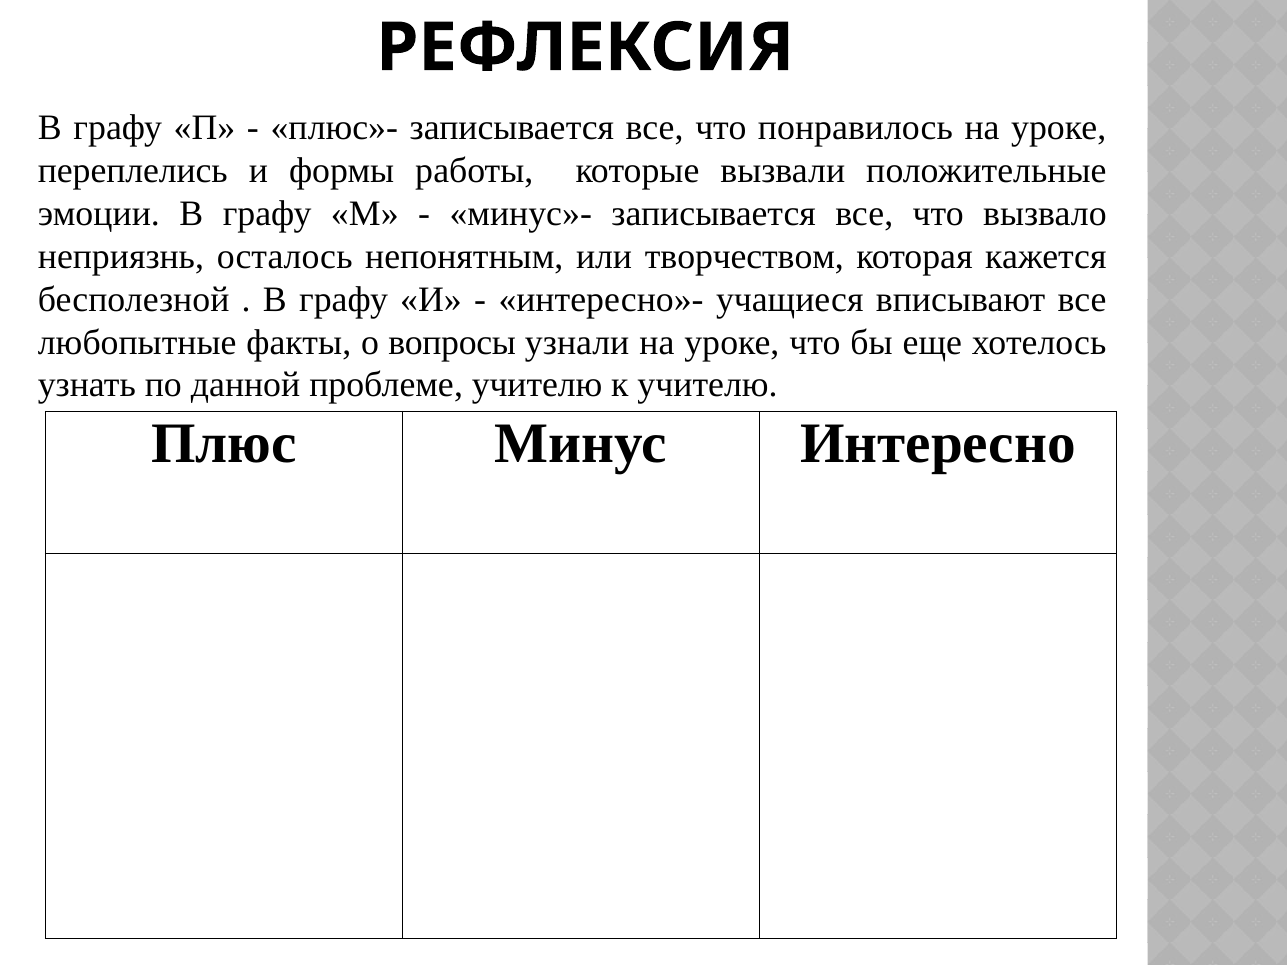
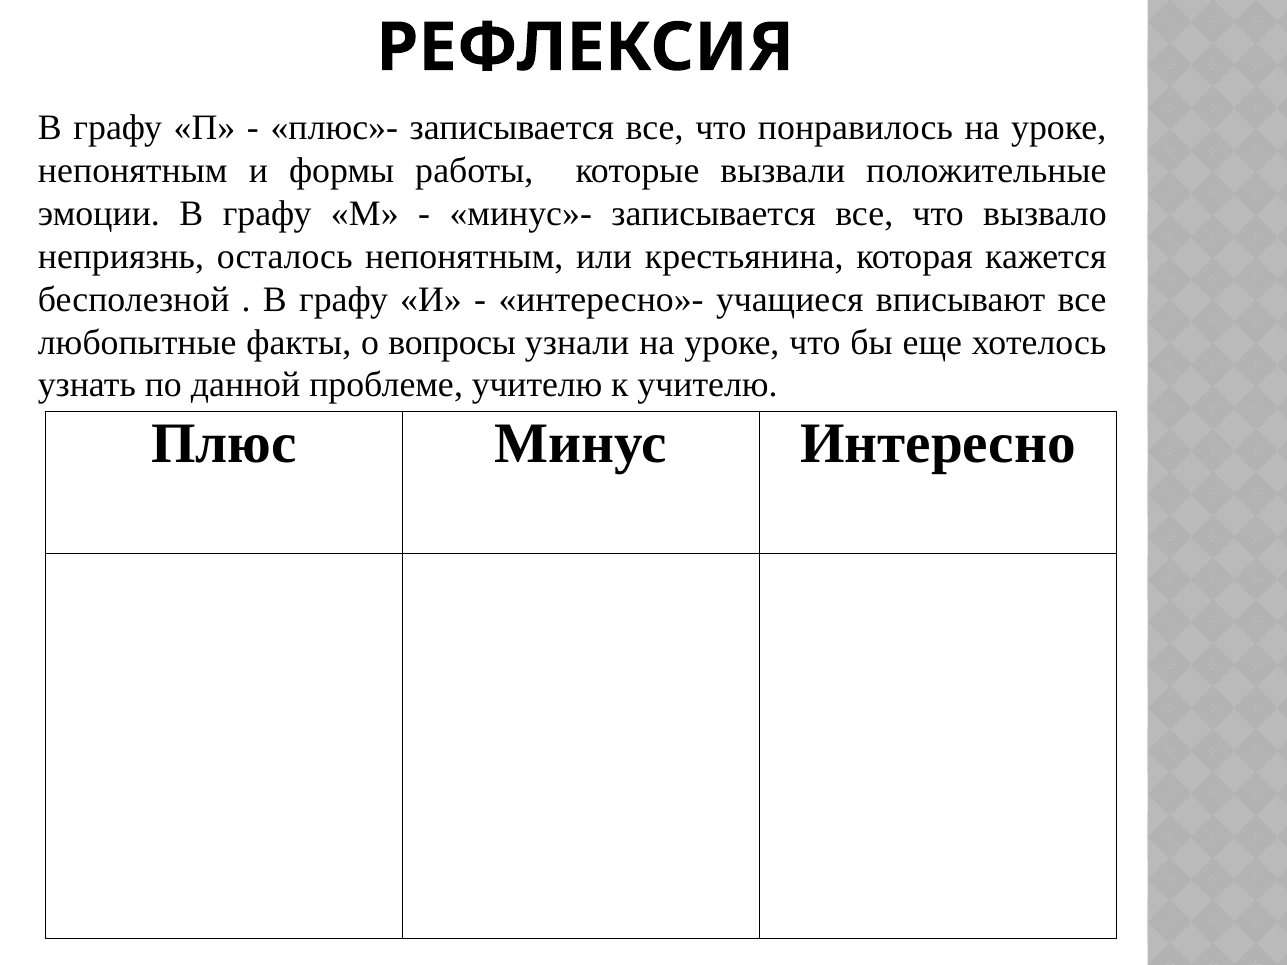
переплелись: переплелись -> непонятным (133, 171)
творчеством: творчеством -> крестьянина (744, 257)
